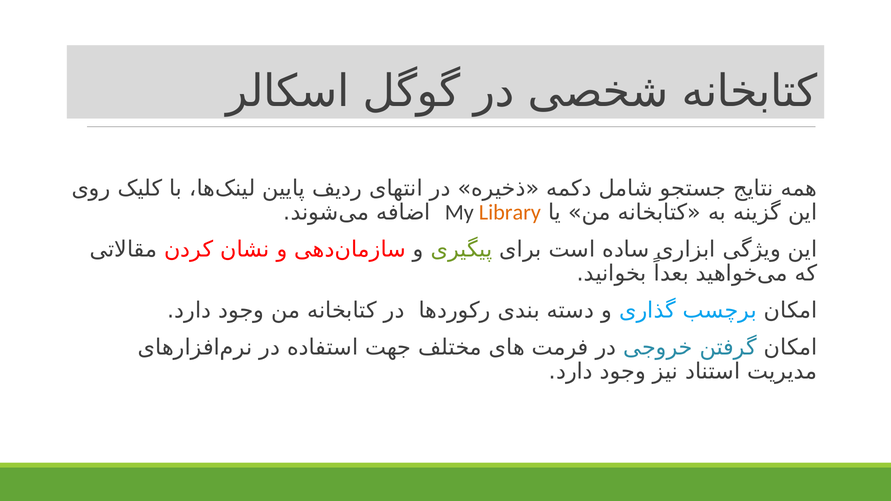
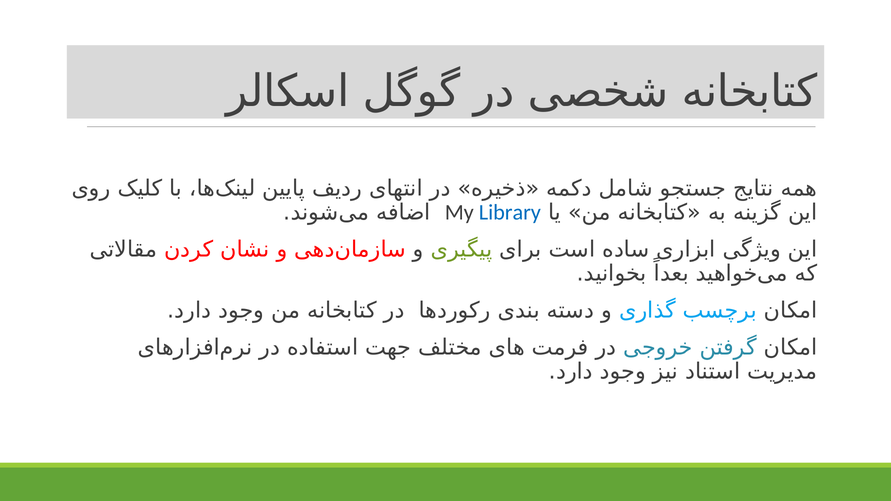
Library colour: orange -> blue (510, 212)
